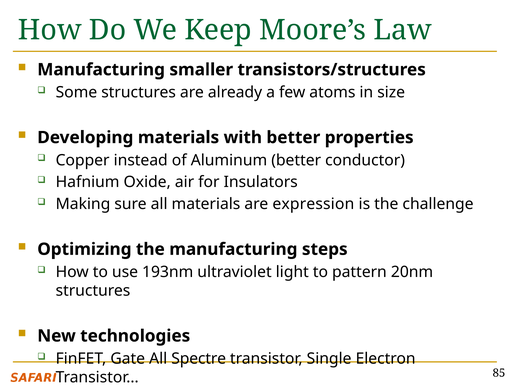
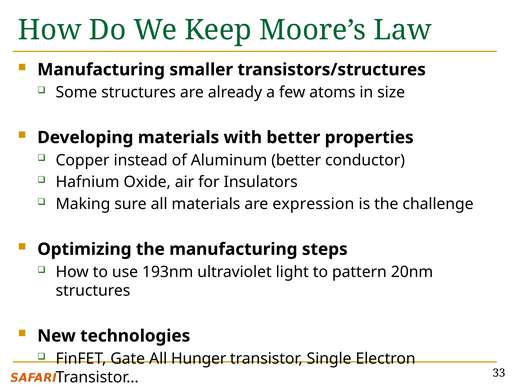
Spectre: Spectre -> Hunger (199, 359)
85: 85 -> 33 (499, 374)
